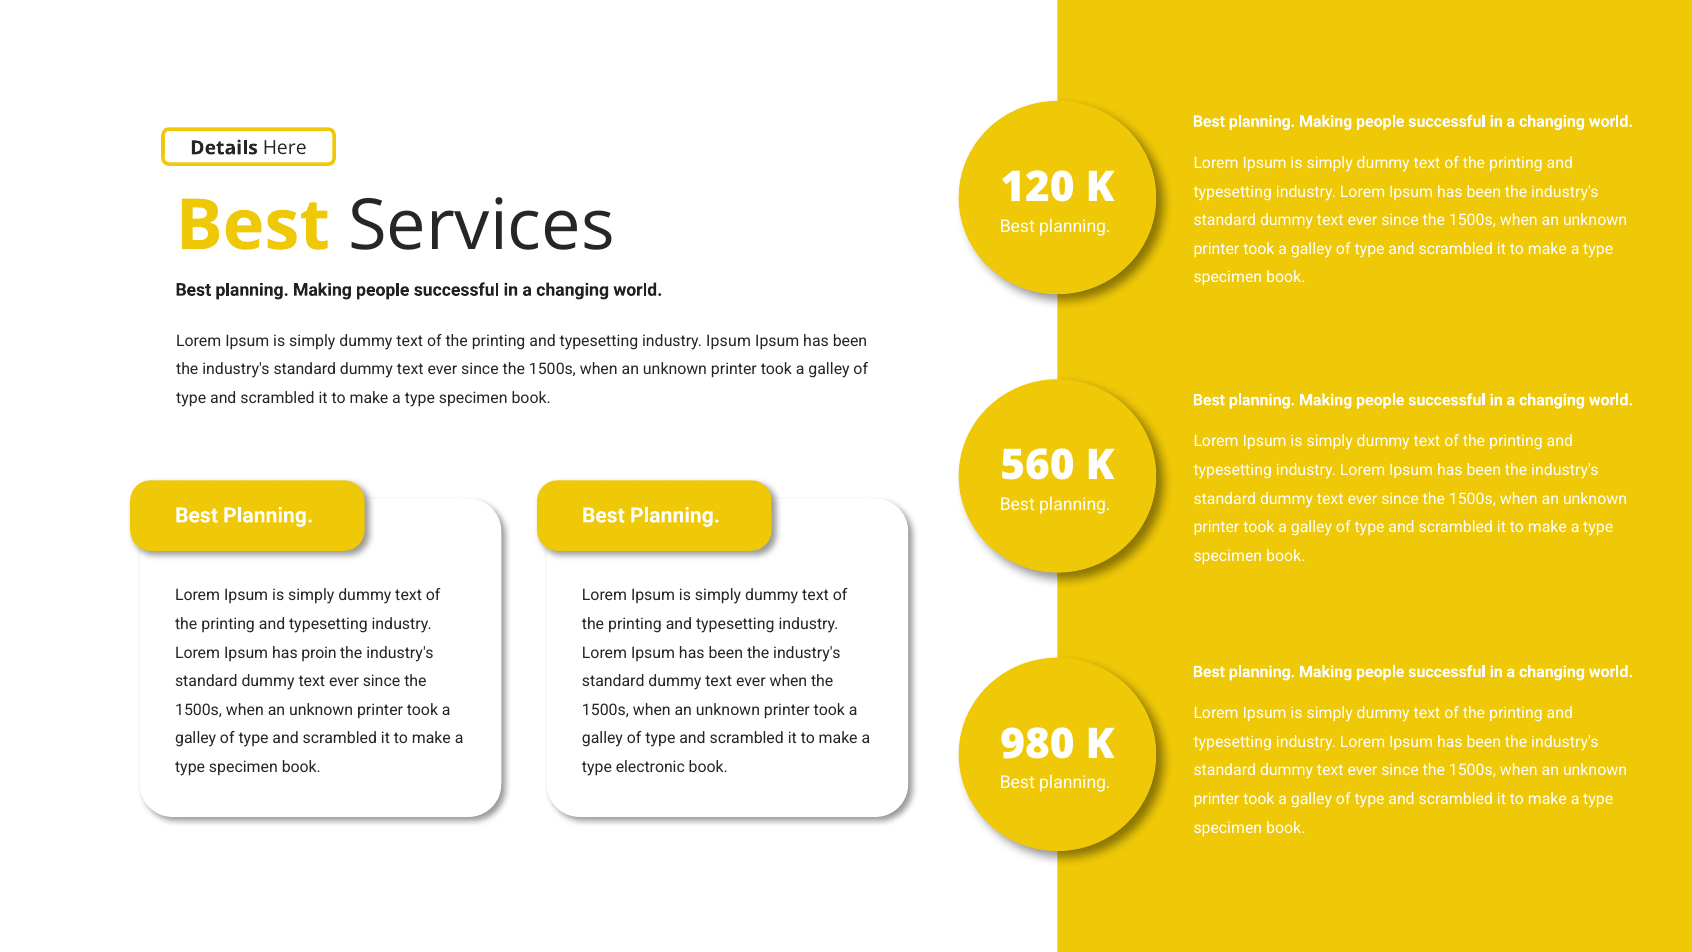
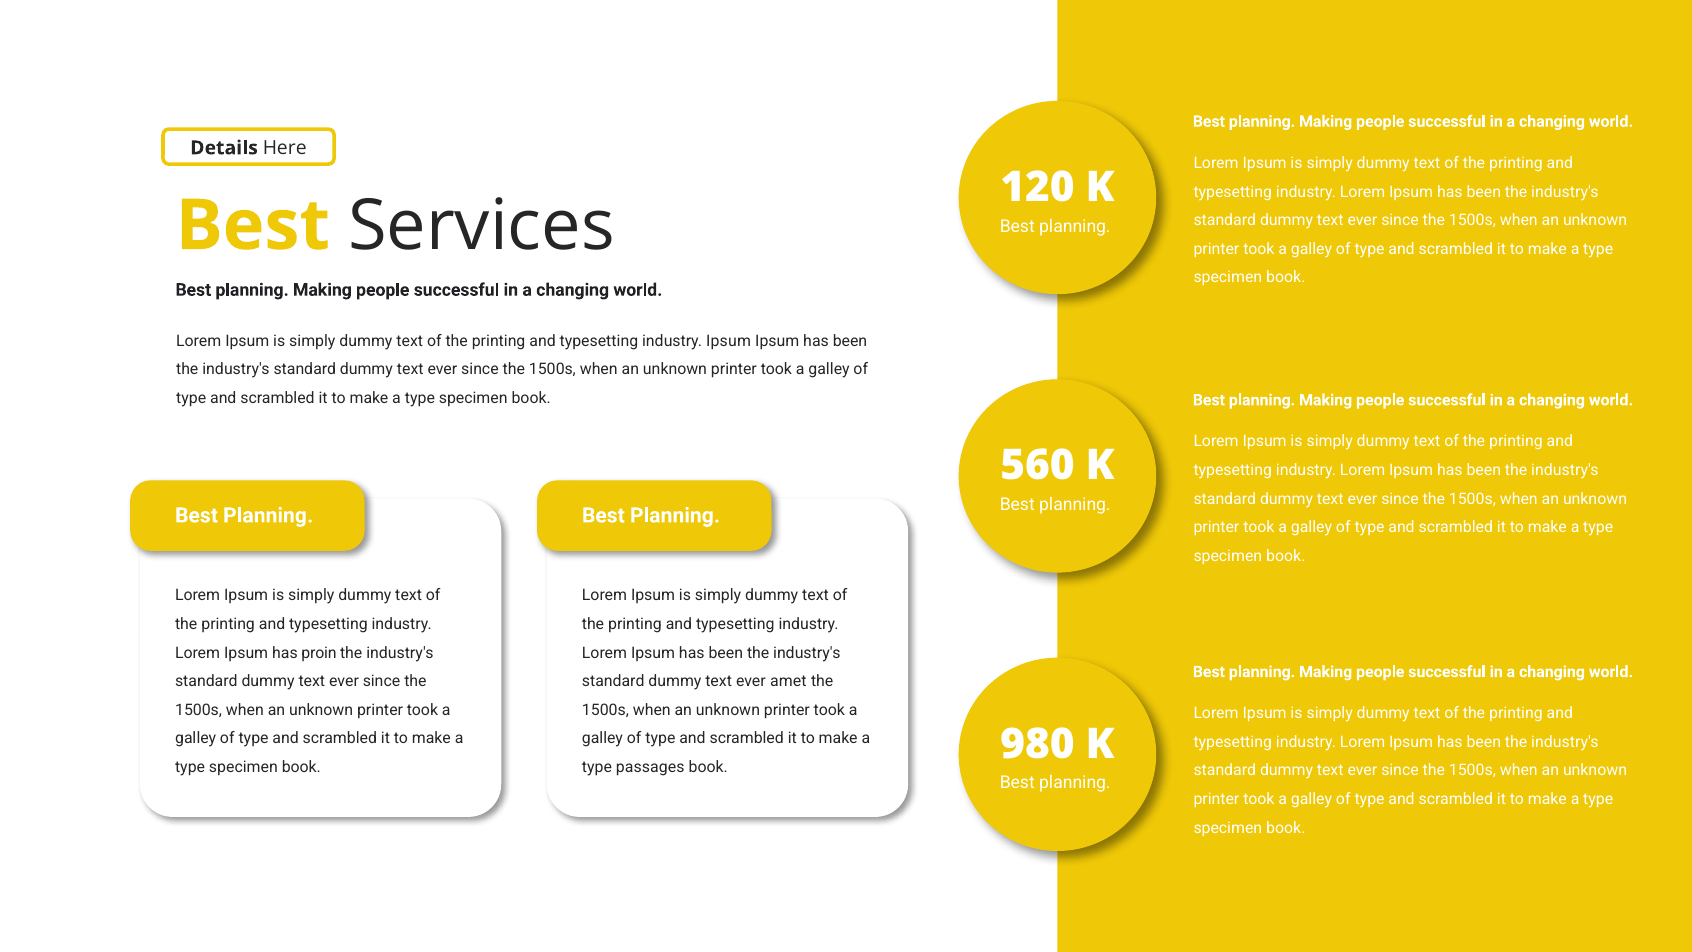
ever when: when -> amet (788, 681)
electronic: electronic -> passages (650, 767)
